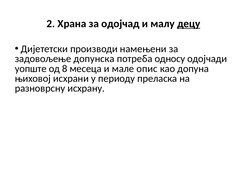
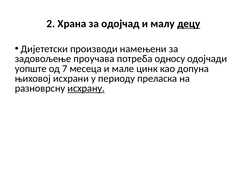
допунска: допунска -> проучава (94, 59)
8: 8 -> 7 (65, 69)
опис: опис -> цинк (147, 69)
исхрану underline: none -> present (86, 88)
